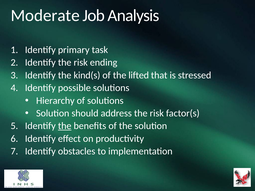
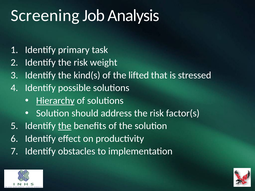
Moderate: Moderate -> Screening (45, 15)
ending: ending -> weight (104, 63)
Hierarchy underline: none -> present (55, 101)
